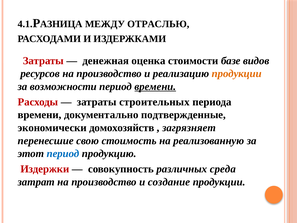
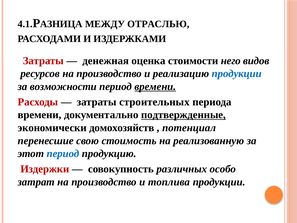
базе: базе -> него (231, 61)
продукции colour: orange -> blue (237, 74)
подтвержденные underline: none -> present (183, 115)
загрязняет: загрязняет -> потенциал (189, 128)
среда: среда -> особо (223, 169)
создание: создание -> топлива (169, 182)
